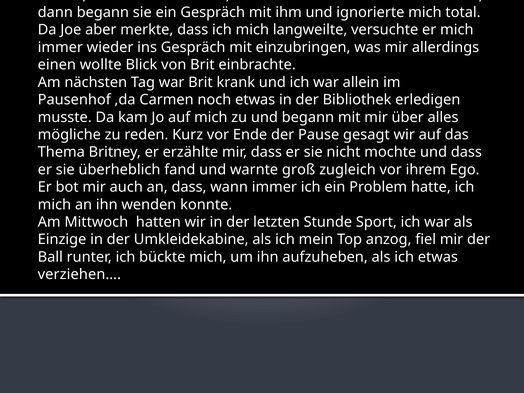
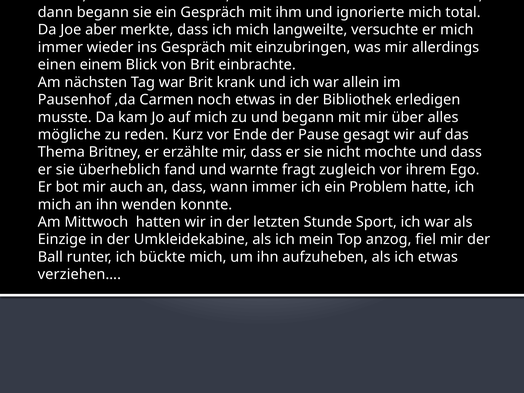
wollte: wollte -> einem (101, 65)
groß: groß -> fragt (299, 170)
